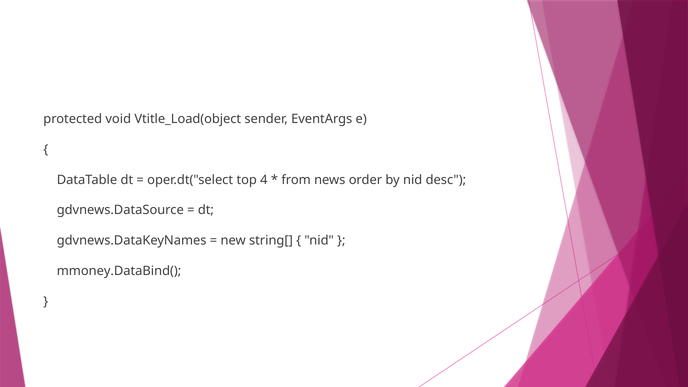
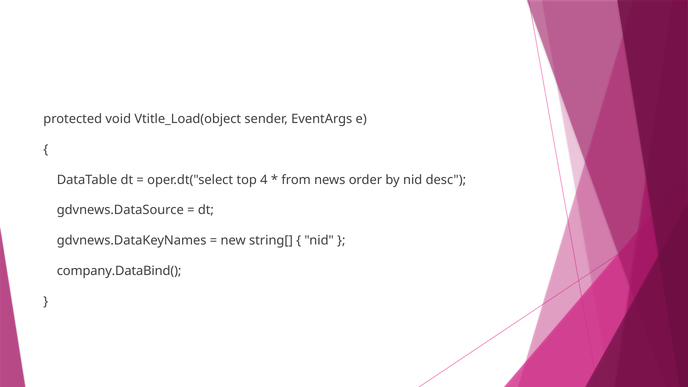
mmoney.DataBind(: mmoney.DataBind( -> company.DataBind( (119, 271)
